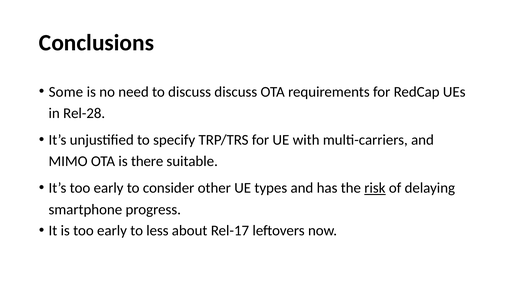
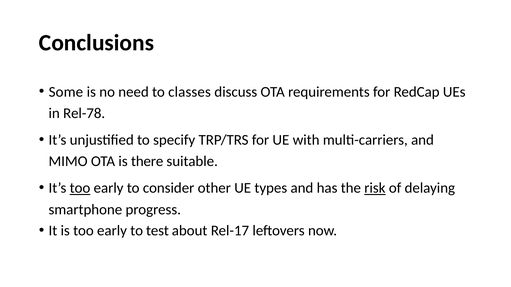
to discuss: discuss -> classes (190, 92)
Rel-28: Rel-28 -> Rel-78 (84, 113)
too underline: none -> present (80, 188)
less: less -> test (157, 231)
